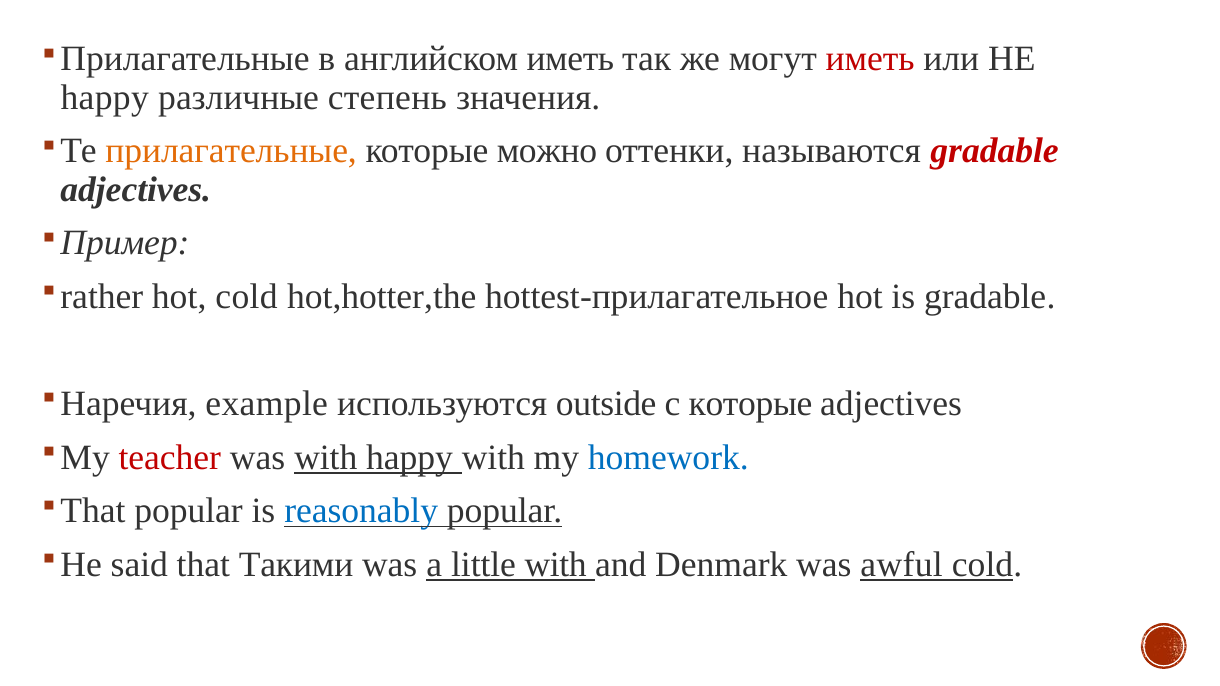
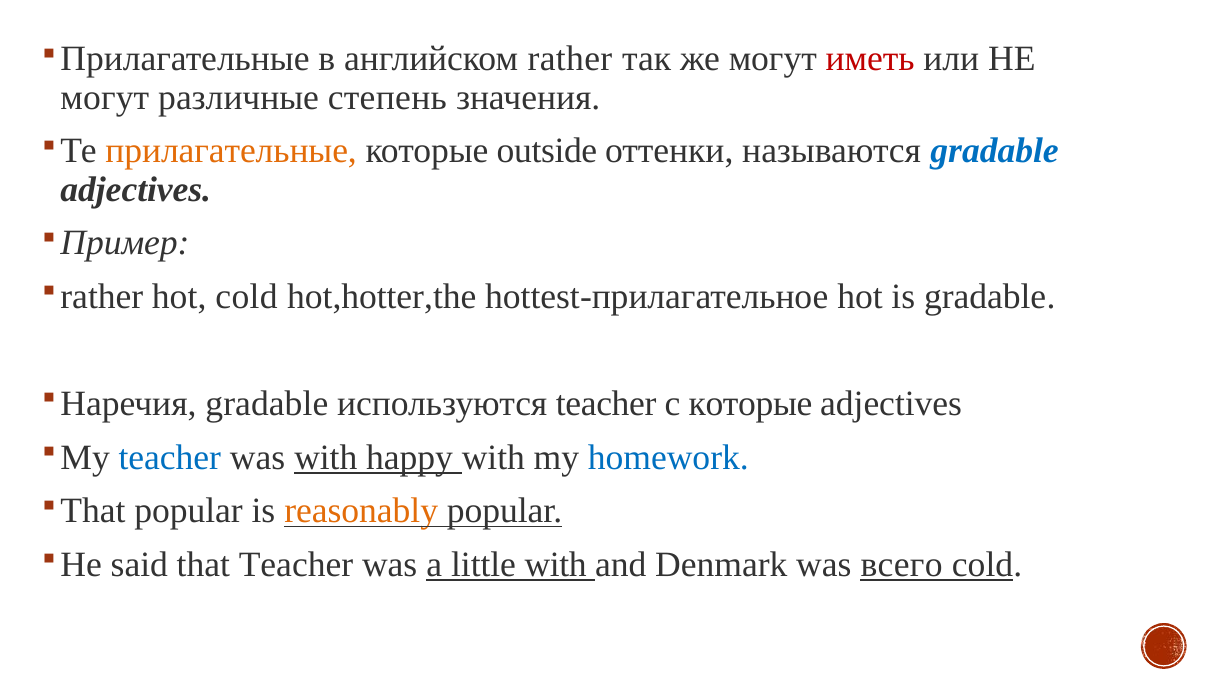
английском иметь: иметь -> rather (570, 59)
happy: happy -> могут (105, 97)
можно: можно -> outside (547, 151)
gradable colour: red -> blue (995, 151)
example: example -> gradable (267, 404)
используются outside: outside -> teacher (606, 404)
teacher colour: red -> blue (170, 457)
reasonably colour: blue -> orange (361, 511)
that Такими: Такими -> Teacher (296, 565)
awful: awful -> всего (902, 565)
